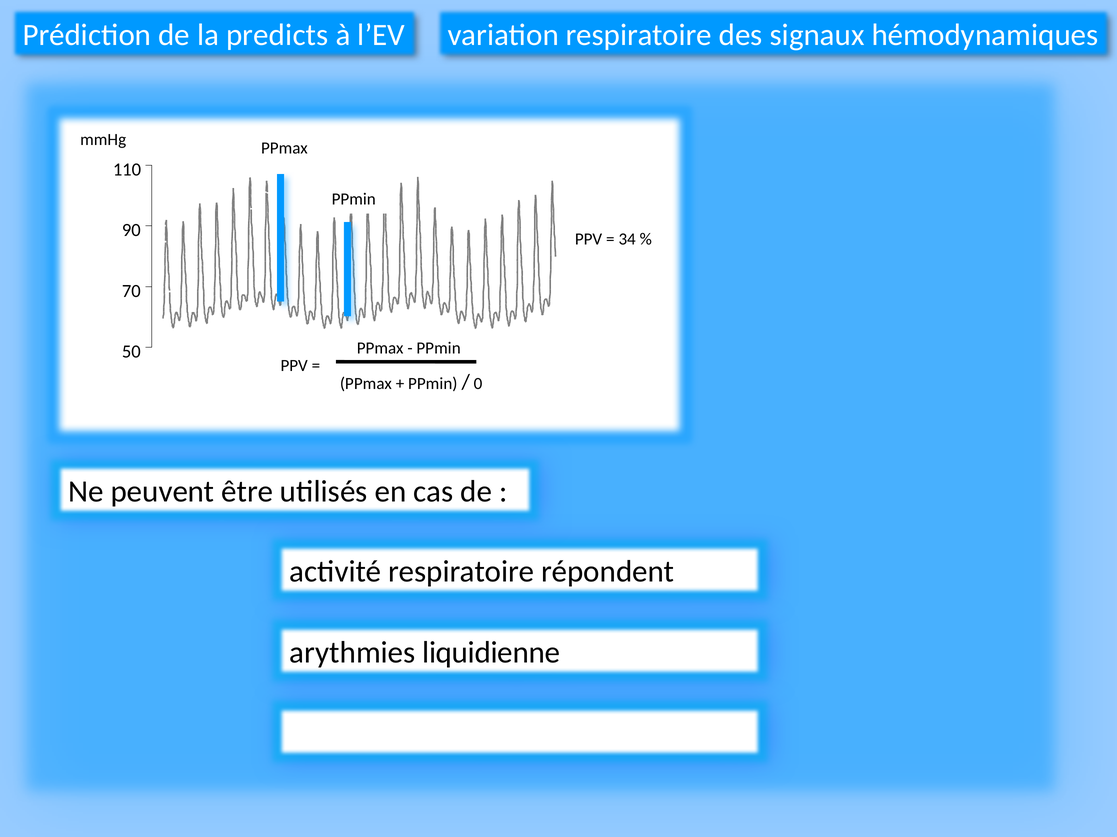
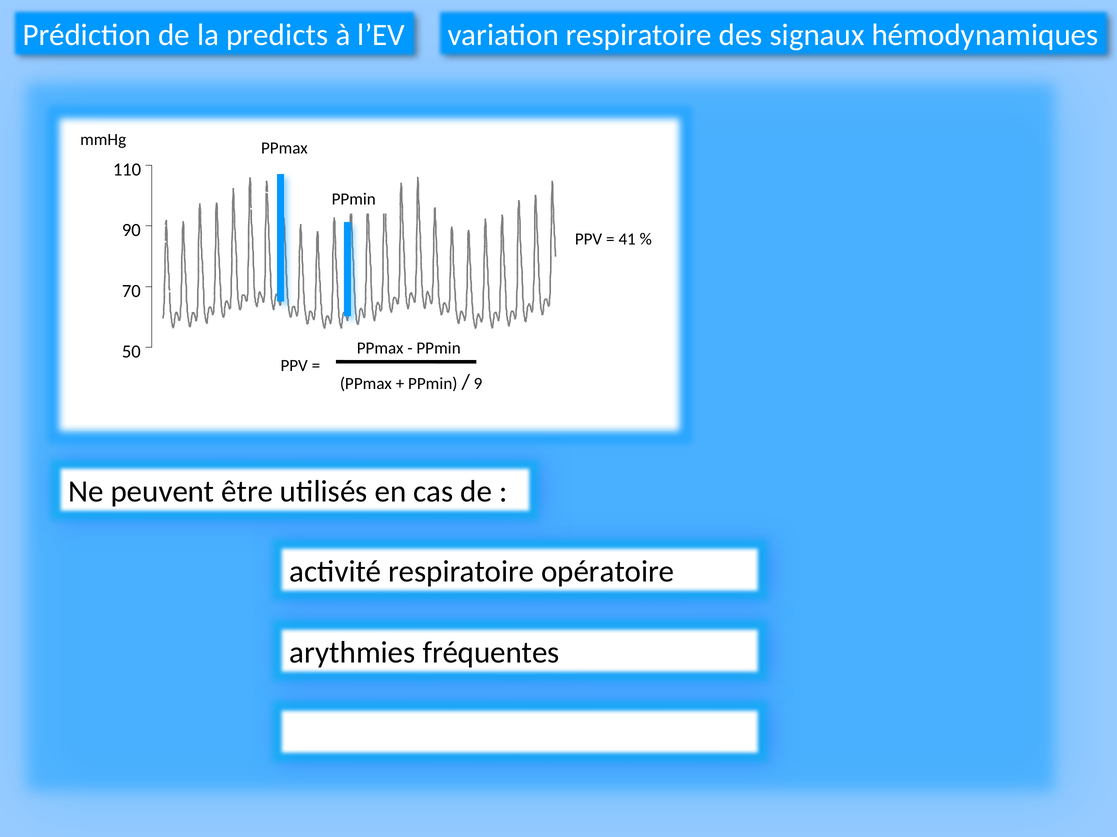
34: 34 -> 41 (627, 239)
0: 0 -> 9 (478, 384)
répondent: répondent -> opératoire (608, 572)
liquidienne: liquidienne -> fréquentes (491, 653)
